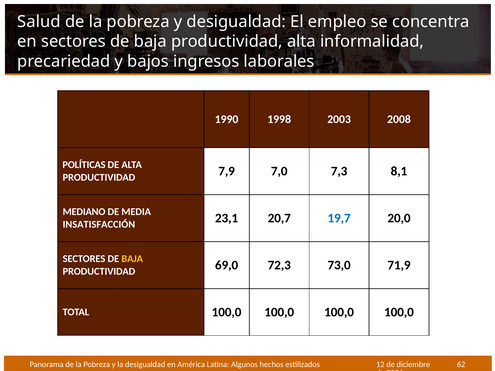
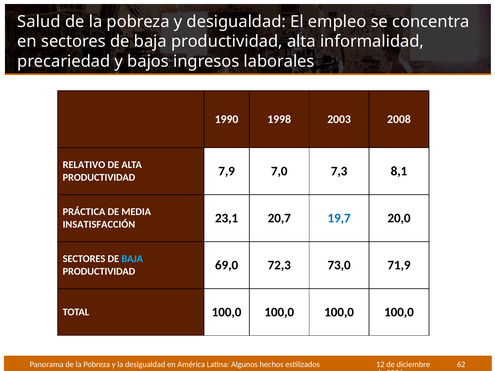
POLÍTICAS: POLÍTICAS -> RELATIVO (84, 165)
MEDIANO: MEDIANO -> PRÁCTICA (84, 212)
BAJA colour: yellow -> light blue (132, 259)
